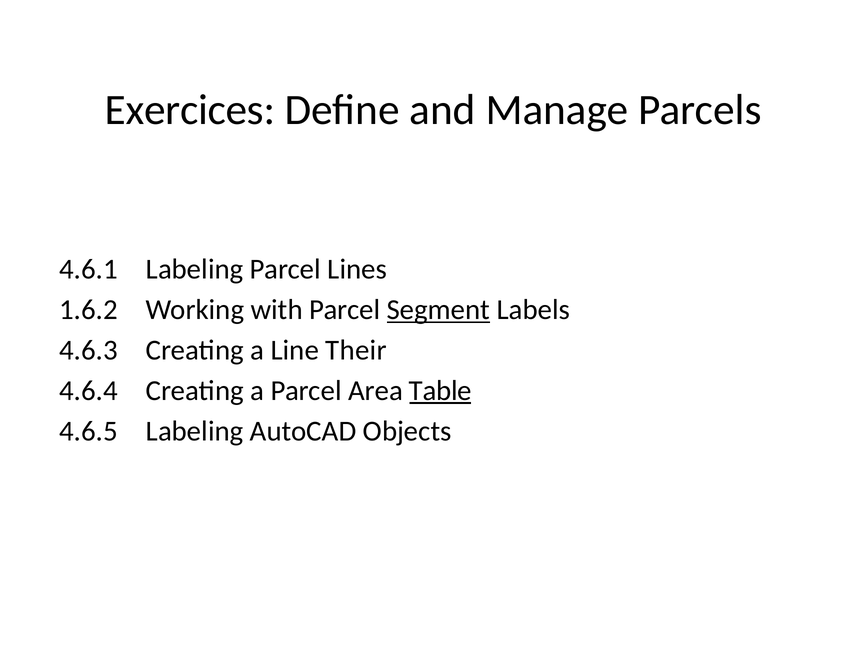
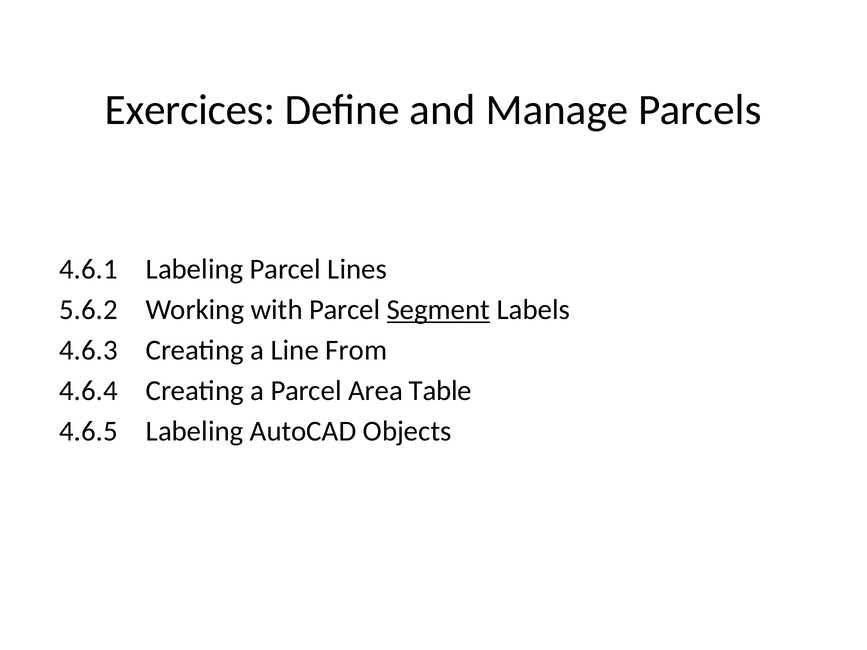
1.6.2: 1.6.2 -> 5.6.2 (88, 310)
Their: Their -> From (356, 350)
Table underline: present -> none (440, 391)
